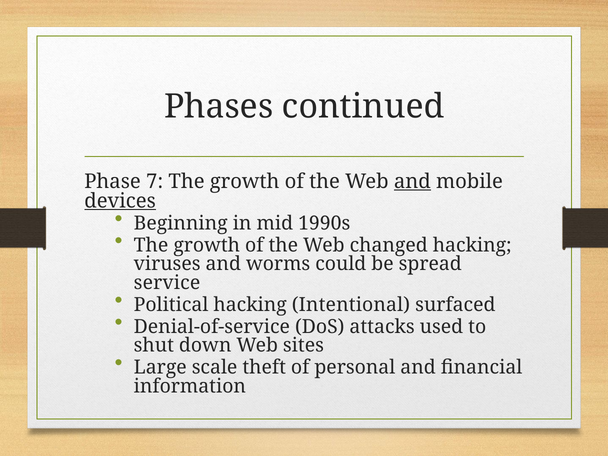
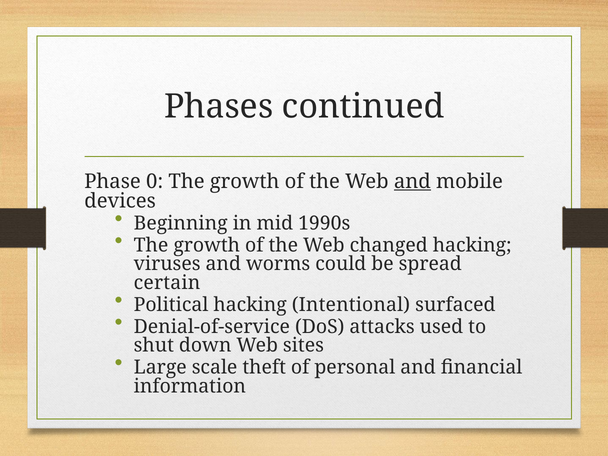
7: 7 -> 0 (155, 181)
devices underline: present -> none (120, 201)
service: service -> certain (167, 283)
